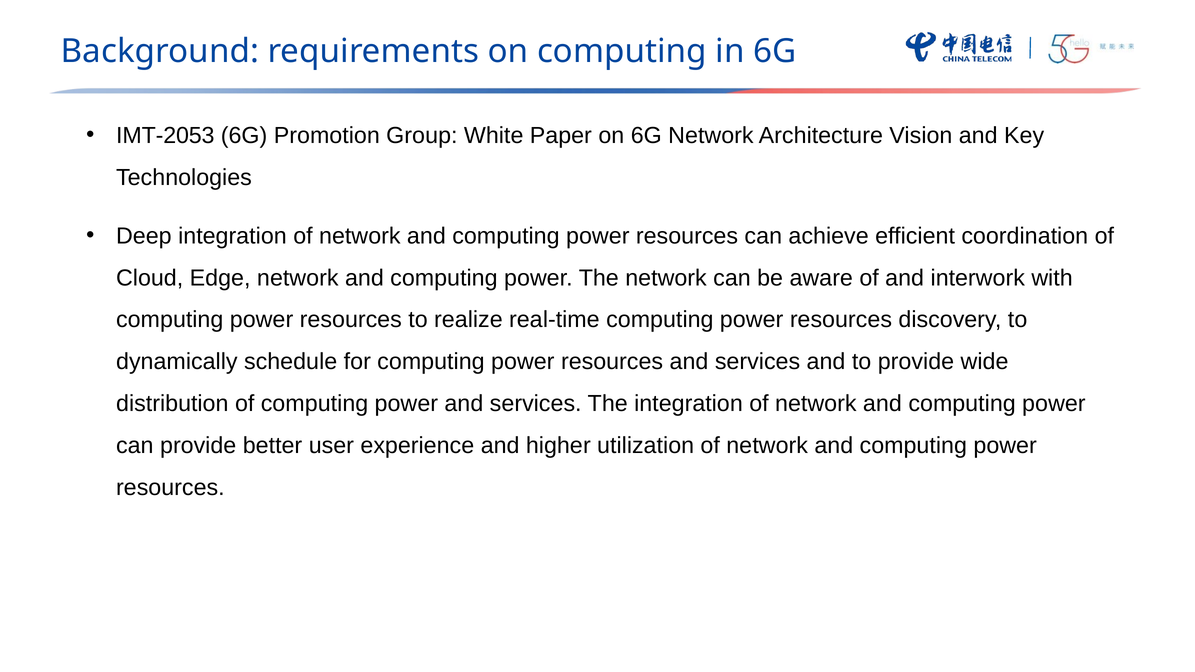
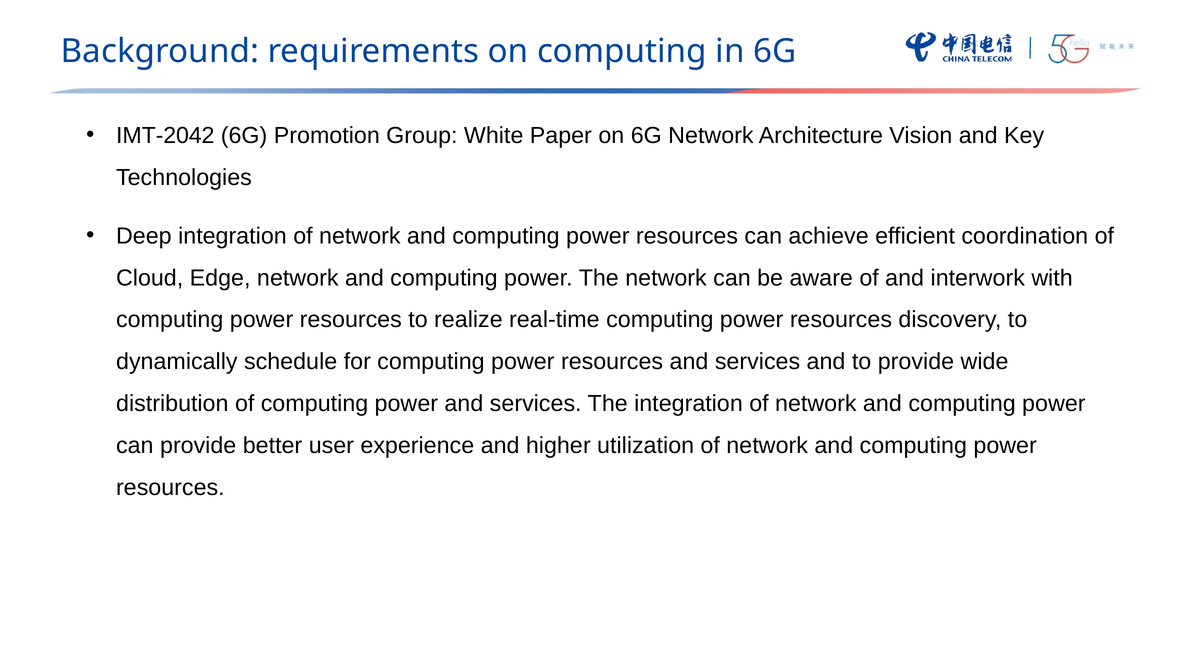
IMT-2053: IMT-2053 -> IMT-2042 (165, 136)
